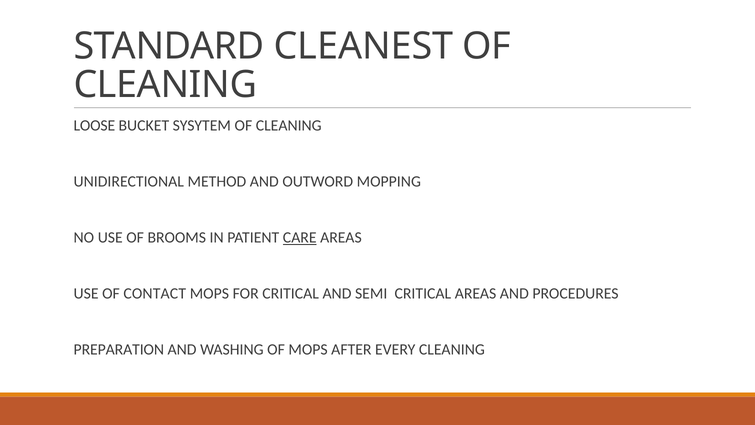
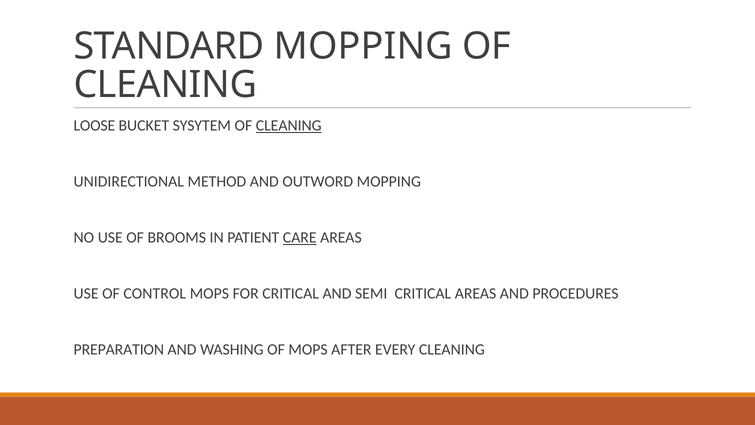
STANDARD CLEANEST: CLEANEST -> MOPPING (363, 46)
CLEANING underline: none -> present (289, 126)
CONTACT: CONTACT -> CONTROL (155, 294)
